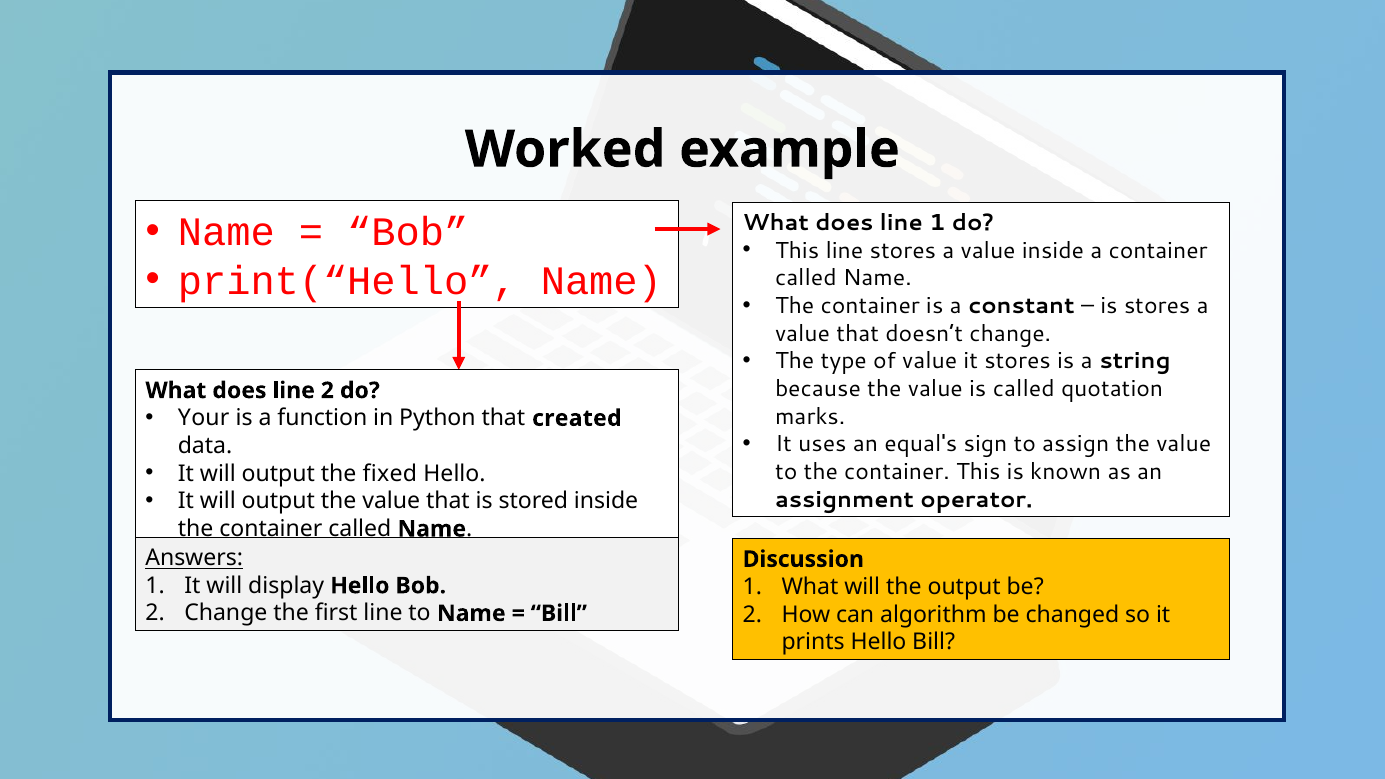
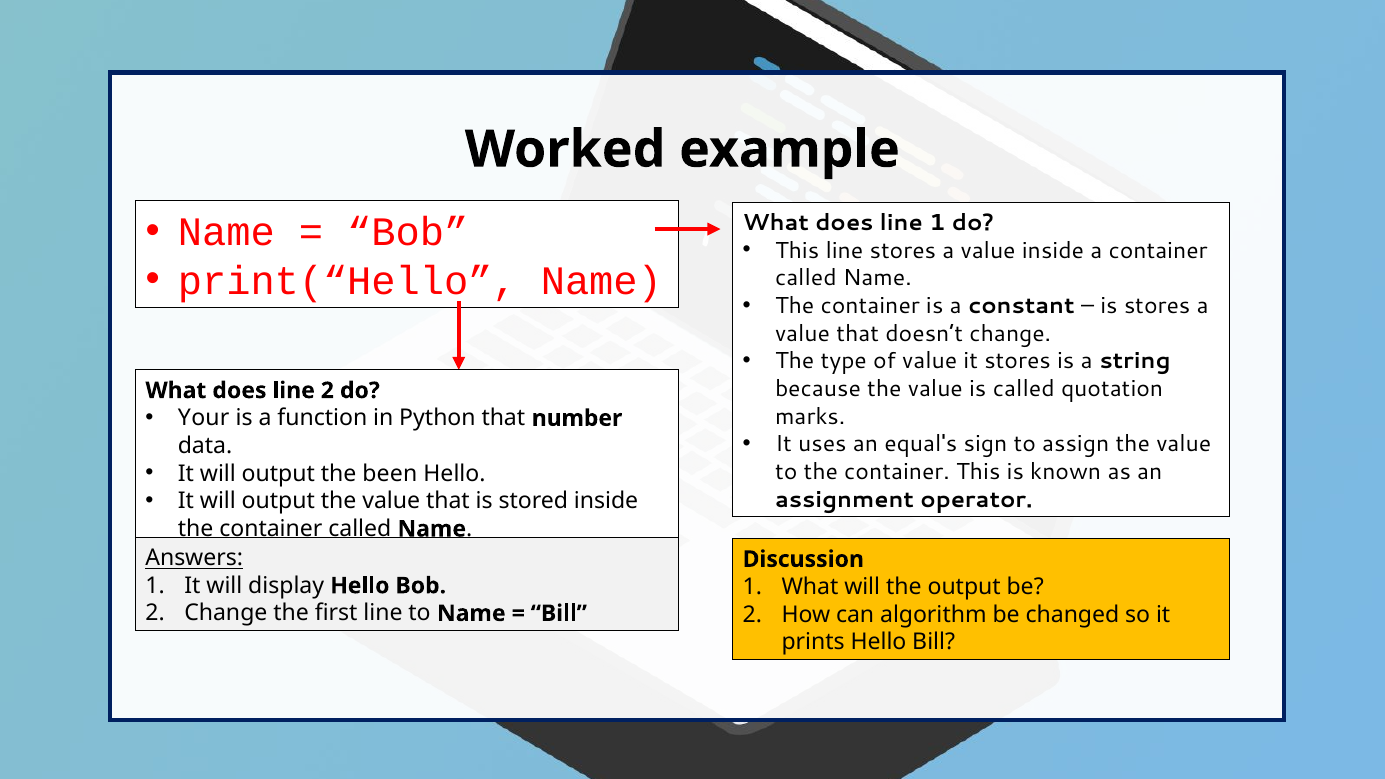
created: created -> number (577, 418)
fixed: fixed -> been (390, 474)
